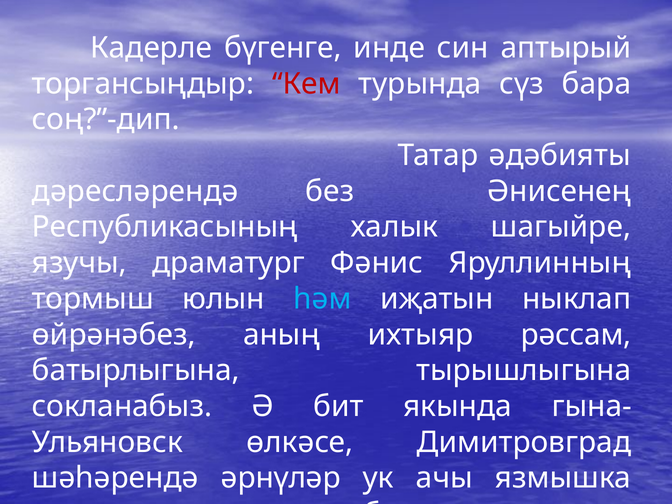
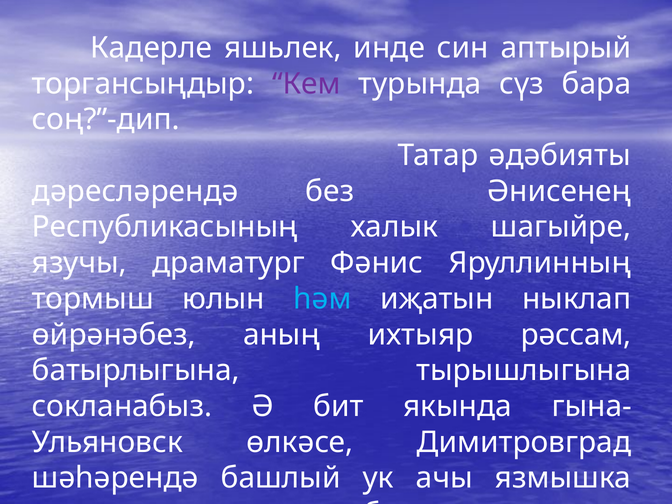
бүгенге: бүгенге -> яшьлек (283, 48)
Кем colour: red -> purple (306, 84)
әрнүләр: әрнүләр -> башлый (281, 478)
